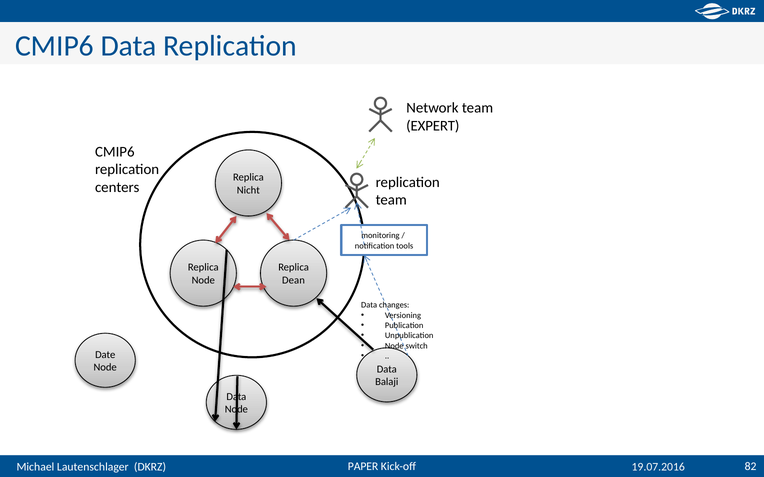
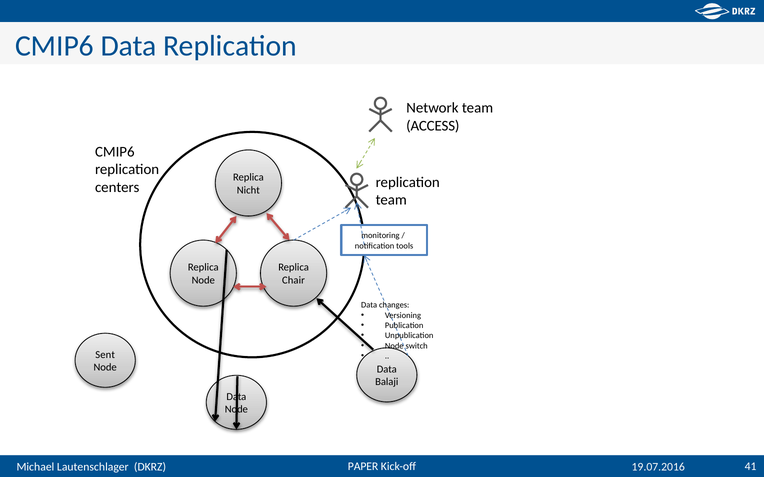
EXPERT: EXPERT -> ACCESS (433, 126)
Dean: Dean -> Chair (293, 280)
Date: Date -> Sent (105, 355)
82: 82 -> 41 (751, 467)
